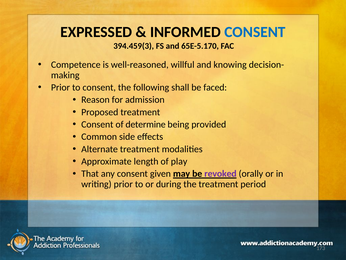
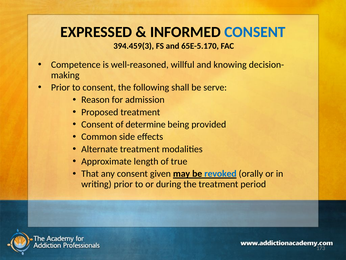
faced: faced -> serve (215, 87)
play: play -> true (179, 161)
revoked colour: purple -> blue (220, 173)
